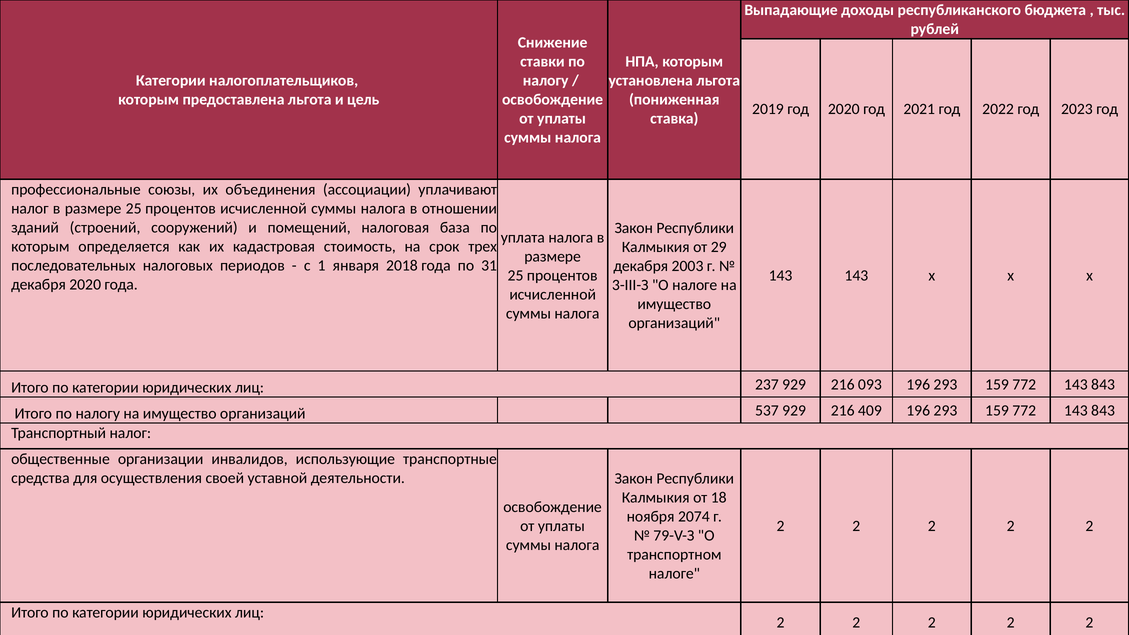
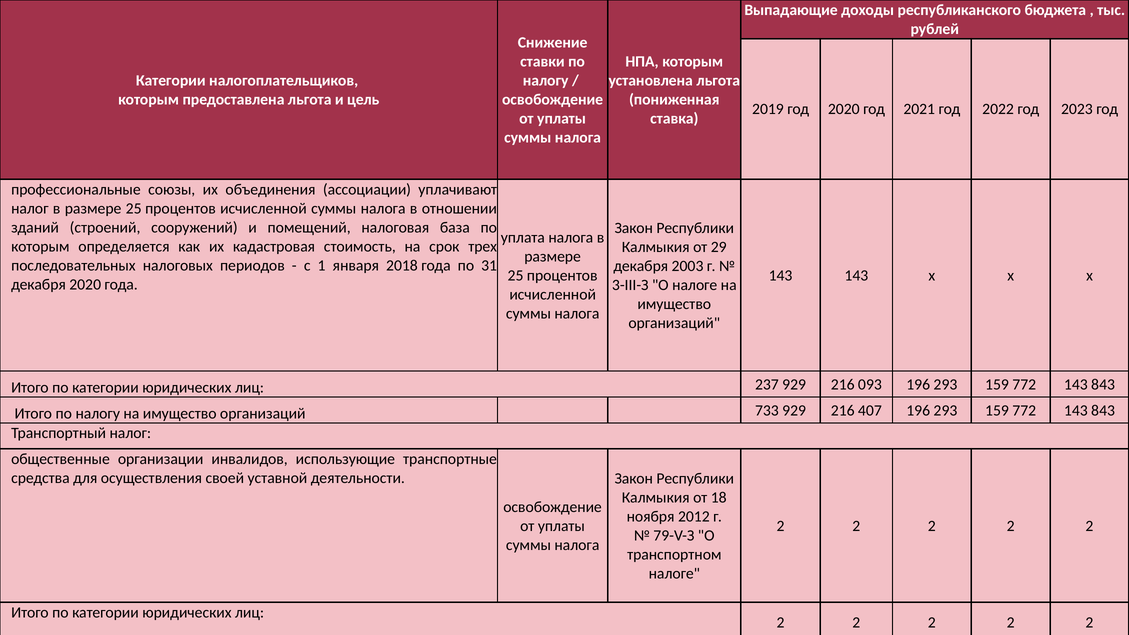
537: 537 -> 733 (767, 411)
409: 409 -> 407 (870, 411)
2074: 2074 -> 2012 (694, 517)
